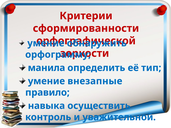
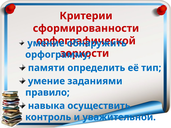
манила: манила -> памяти (46, 68)
внезапные: внезапные -> заданиями (95, 81)
